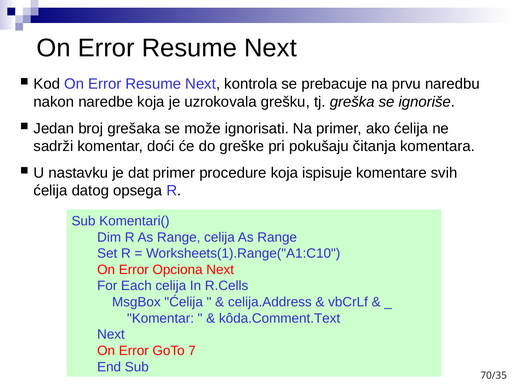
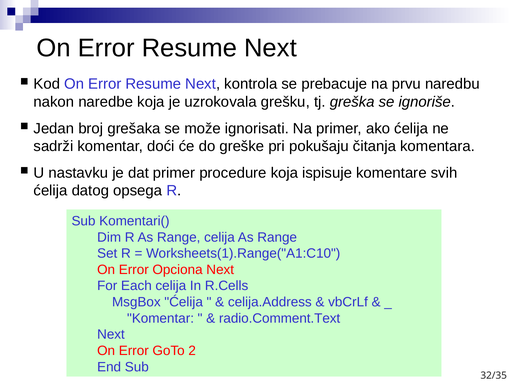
kôda.Comment.Text: kôda.Comment.Text -> radio.Comment.Text (280, 318)
7: 7 -> 2 (192, 351)
70/35: 70/35 -> 32/35 (494, 375)
